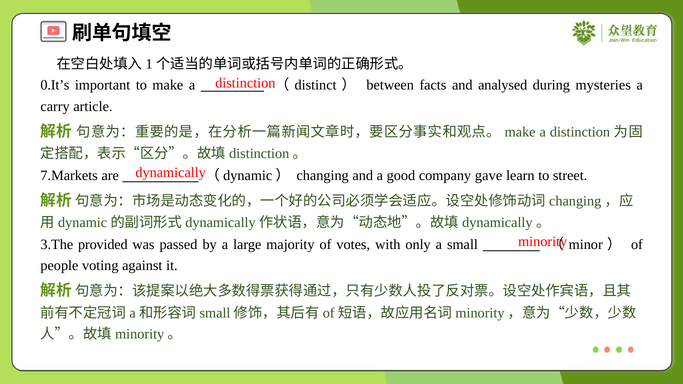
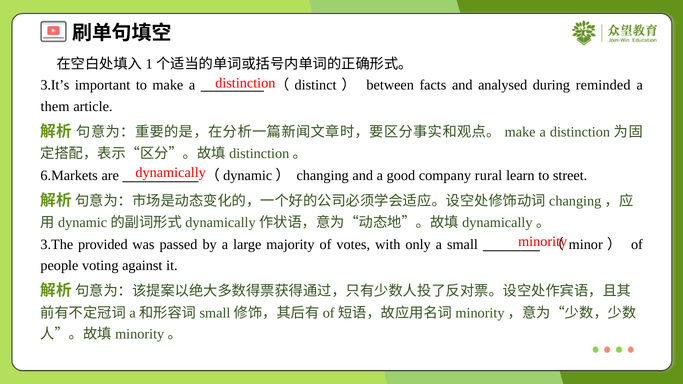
0.It’s: 0.It’s -> 3.It’s (55, 85)
mysteries: mysteries -> reminded (603, 85)
carry: carry -> them (55, 107)
7.Markets: 7.Markets -> 6.Markets (69, 175)
gave: gave -> rural (489, 175)
